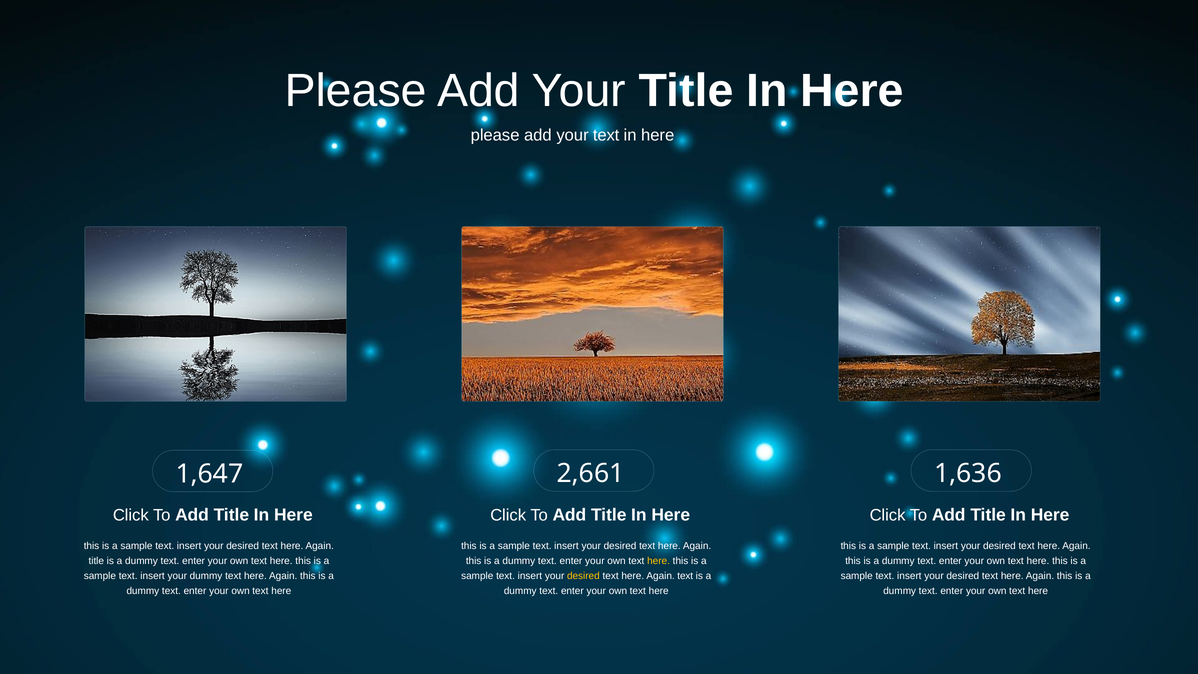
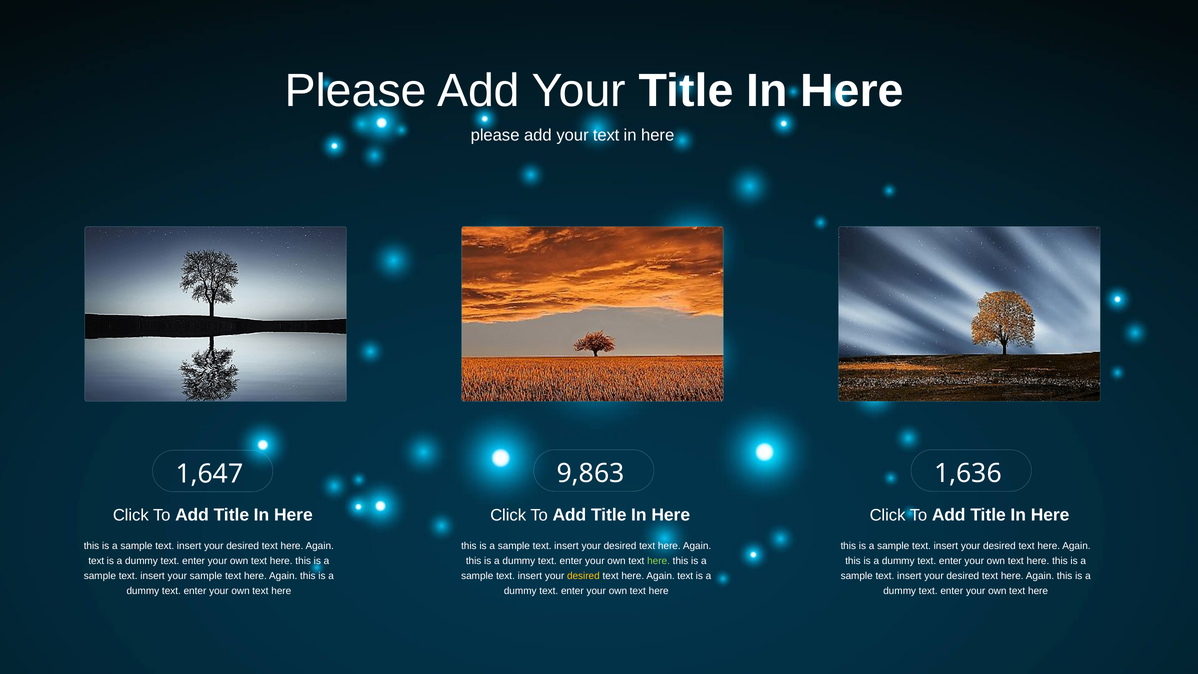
2,661: 2,661 -> 9,863 (591, 473)
title: title -> text (96, 561)
here colour: yellow -> light green (659, 561)
your dummy: dummy -> sample (206, 576)
